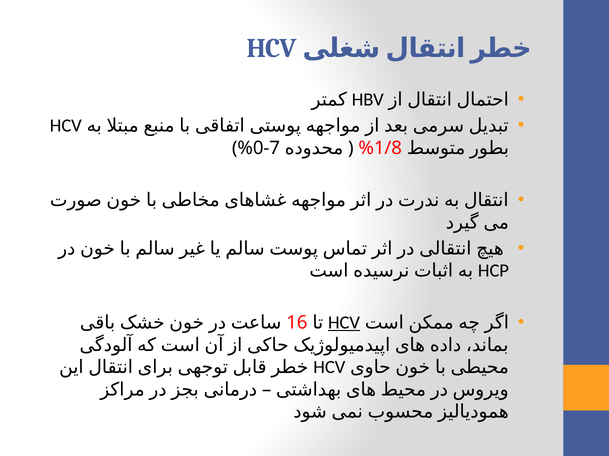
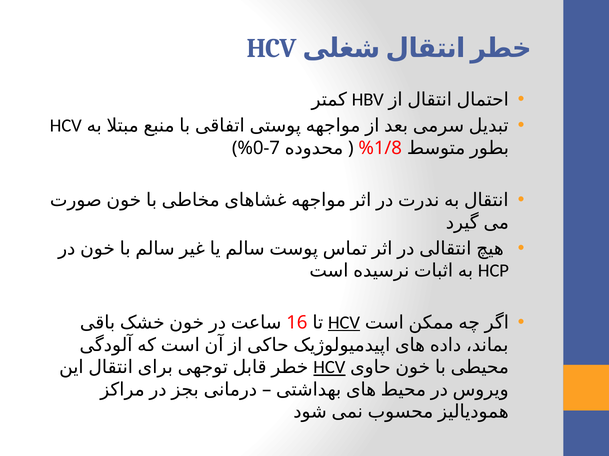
HCV underline: none -> present (329, 368)
